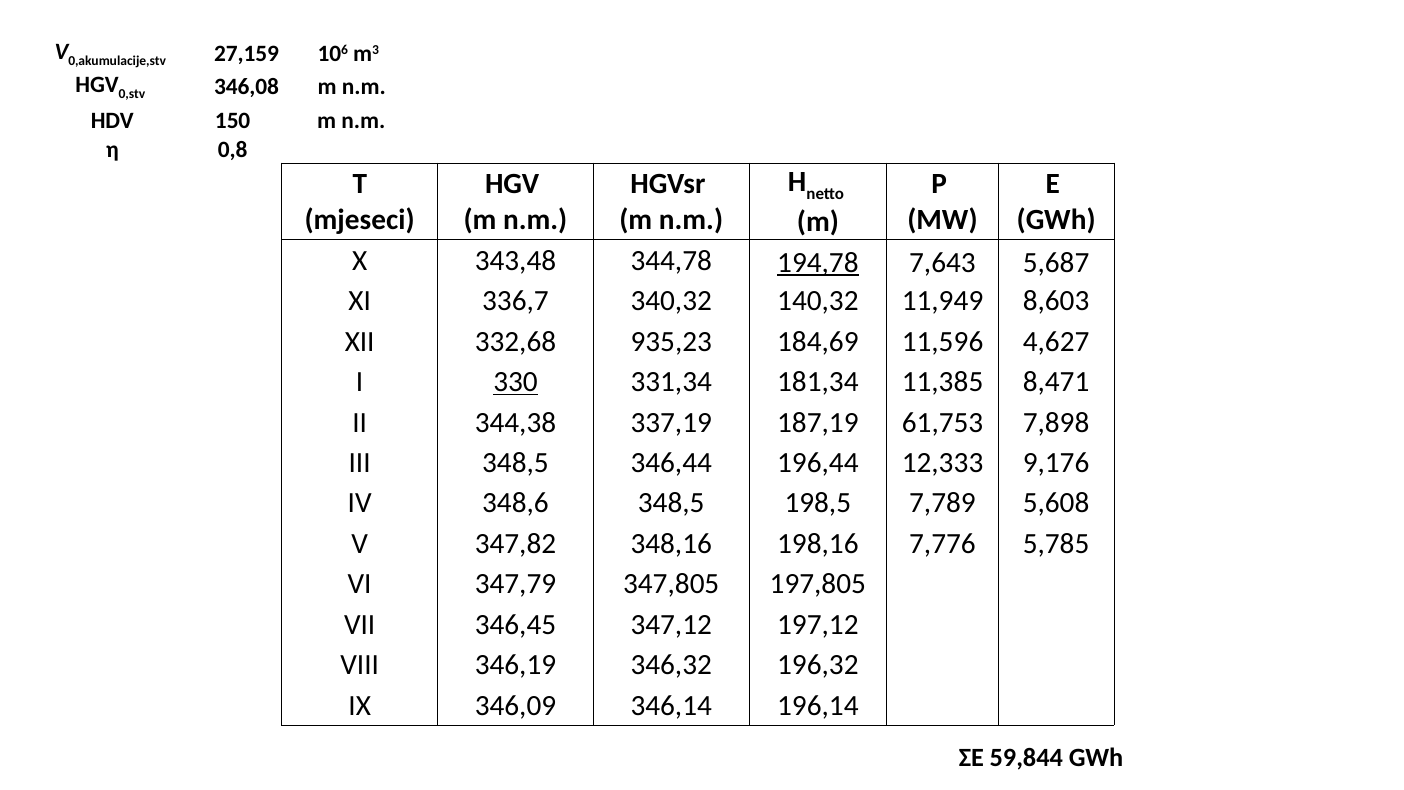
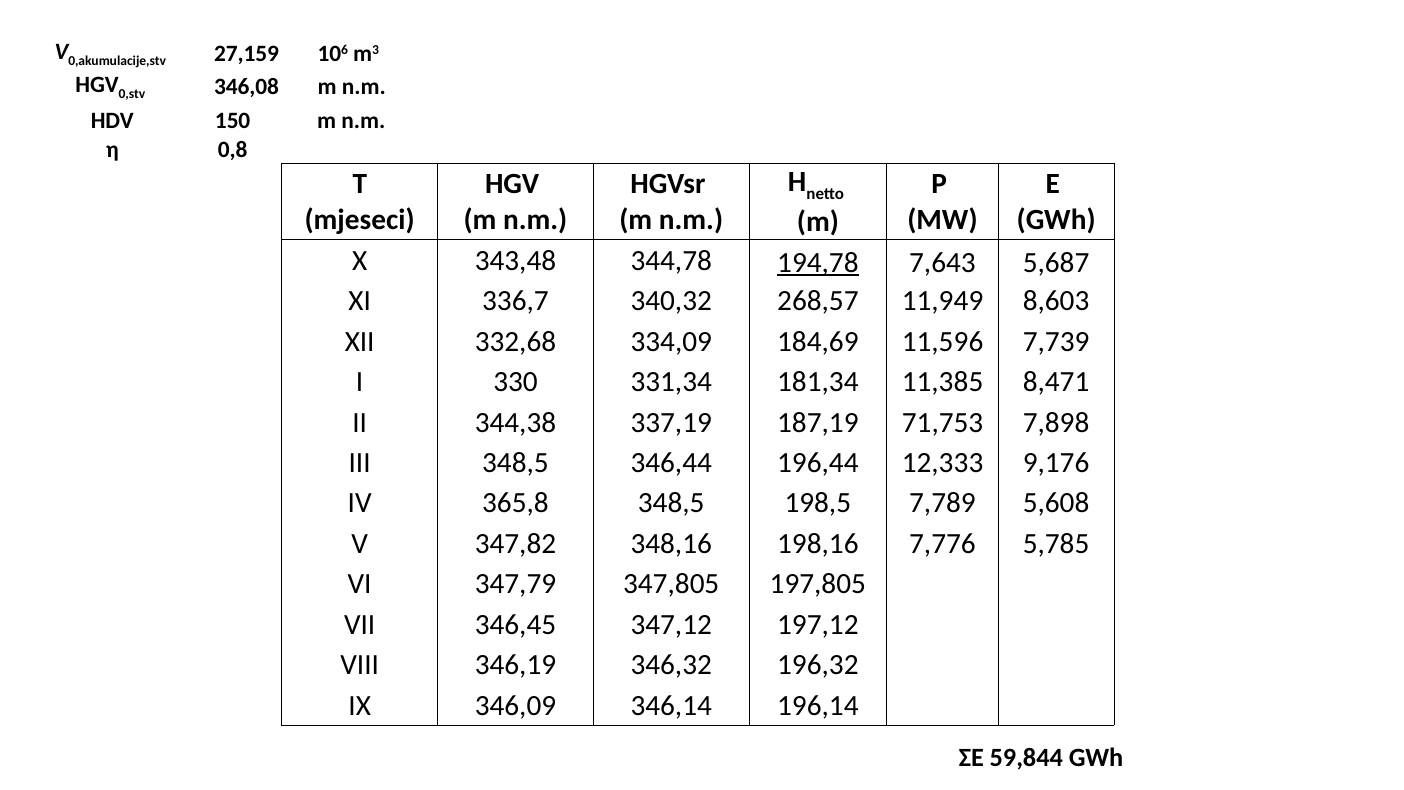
140,32: 140,32 -> 268,57 (818, 301)
935,23: 935,23 -> 334,09 (671, 341)
4,627: 4,627 -> 7,739 (1056, 341)
330 underline: present -> none (516, 382)
61,753: 61,753 -> 71,753 (943, 422)
348,6: 348,6 -> 365,8 (515, 503)
